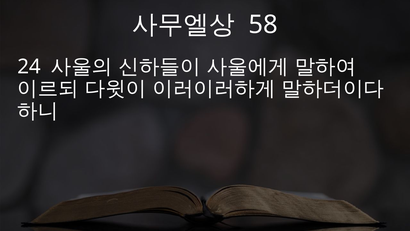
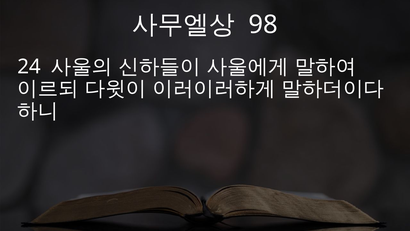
58: 58 -> 98 (263, 25)
